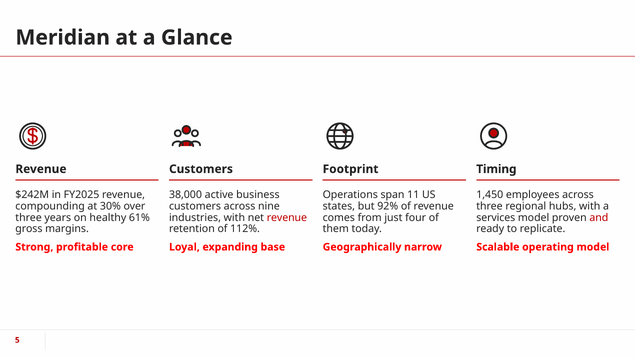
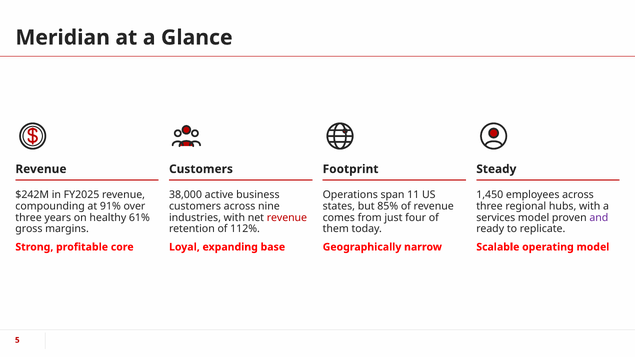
Timing: Timing -> Steady (496, 169)
30%: 30% -> 91% (110, 206)
92%: 92% -> 85% (388, 206)
and colour: red -> purple (599, 218)
